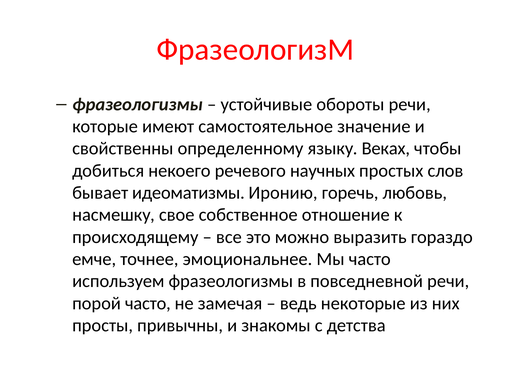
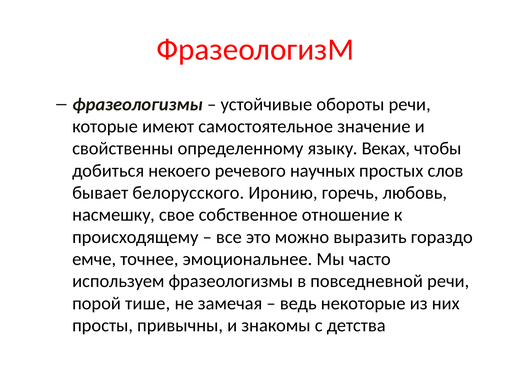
идеоматизмы: идеоматизмы -> белорусского (188, 193)
порой часто: часто -> тише (148, 304)
